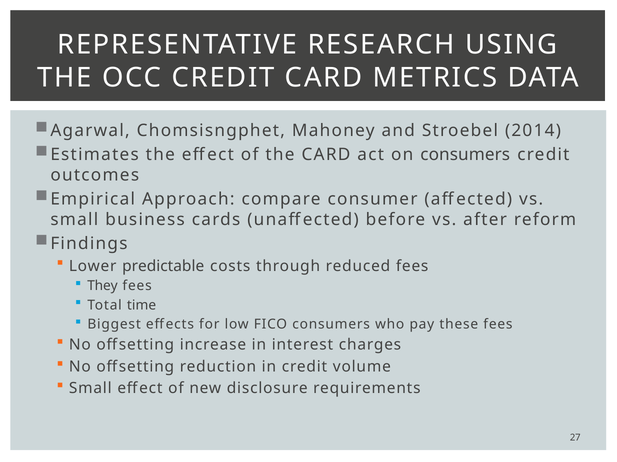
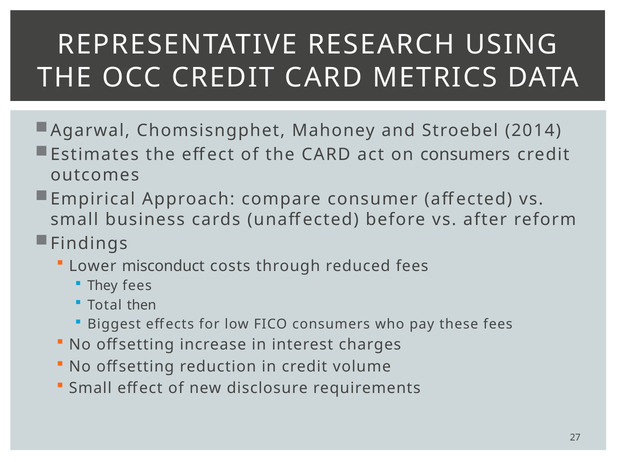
predictable: predictable -> misconduct (163, 266)
time: time -> then (142, 306)
